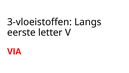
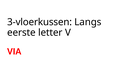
3-vloeistoffen: 3-vloeistoffen -> 3-vloerkussen (40, 22)
